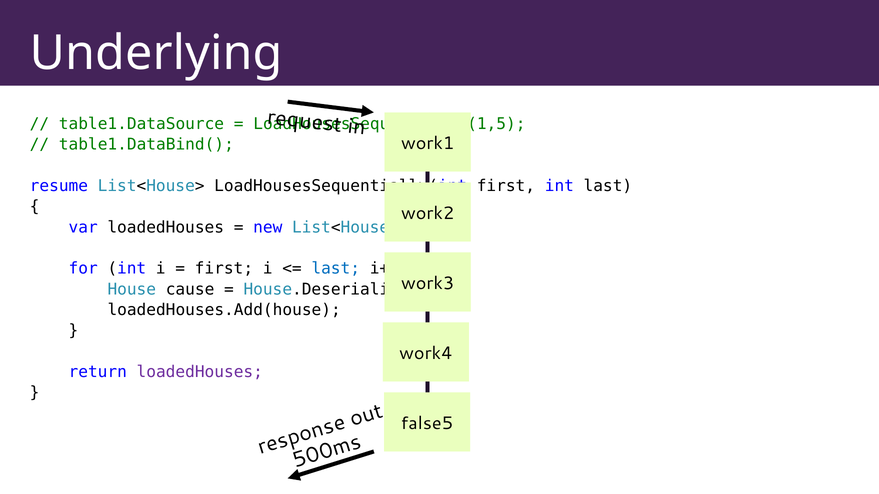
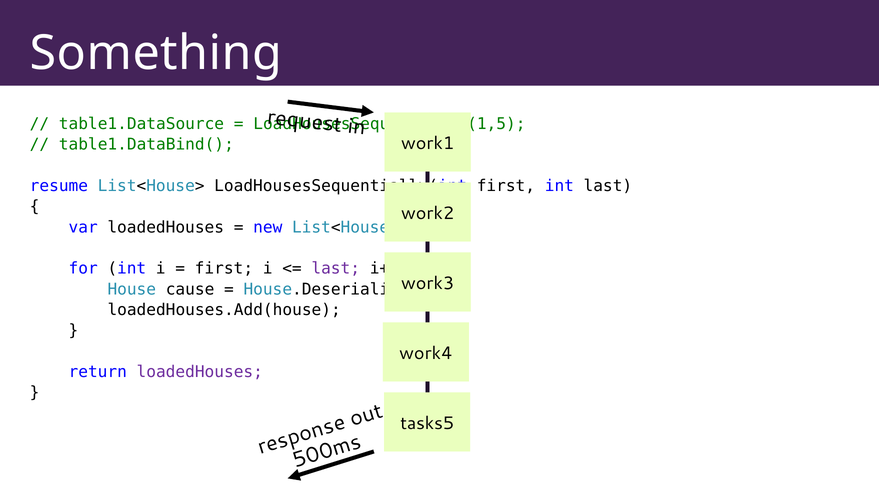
Underlying: Underlying -> Something (156, 53)
last colour: blue -> purple (336, 269)
false5: false5 -> tasks5 (427, 423)
